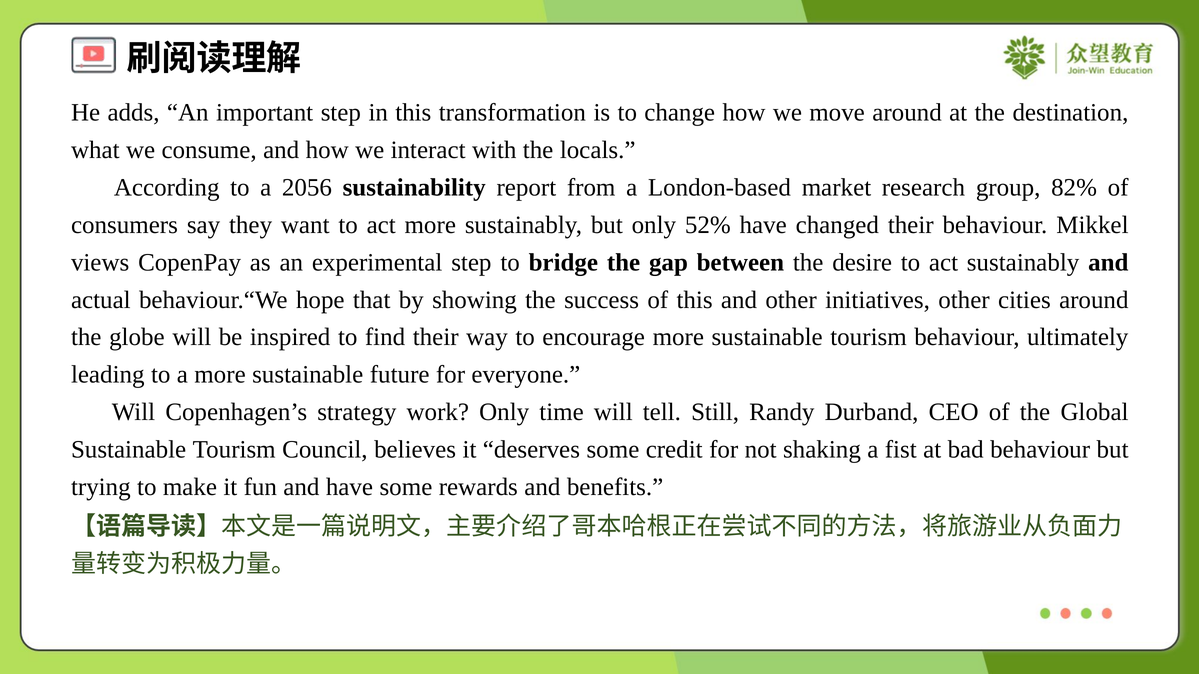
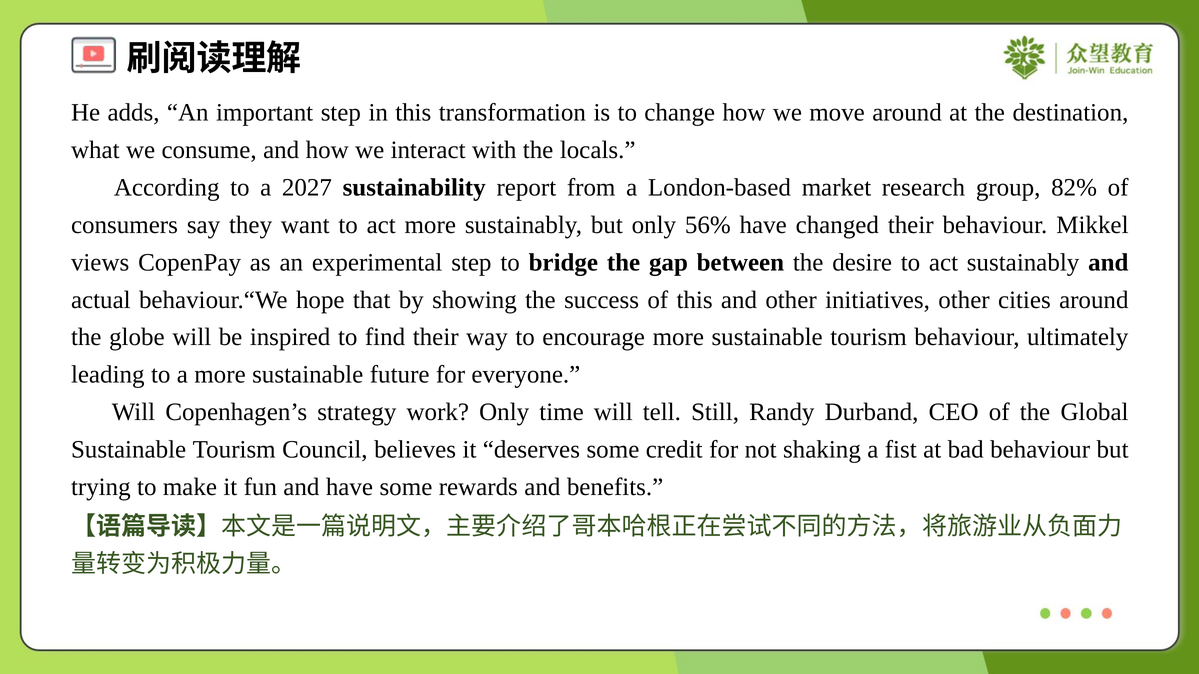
2056: 2056 -> 2027 (307, 188)
52%: 52% -> 56% (708, 225)
